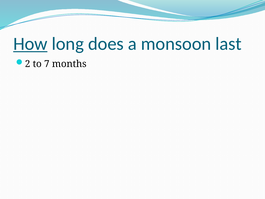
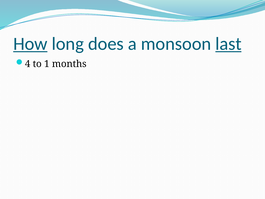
last underline: none -> present (228, 44)
2: 2 -> 4 (28, 64)
7: 7 -> 1 (47, 64)
